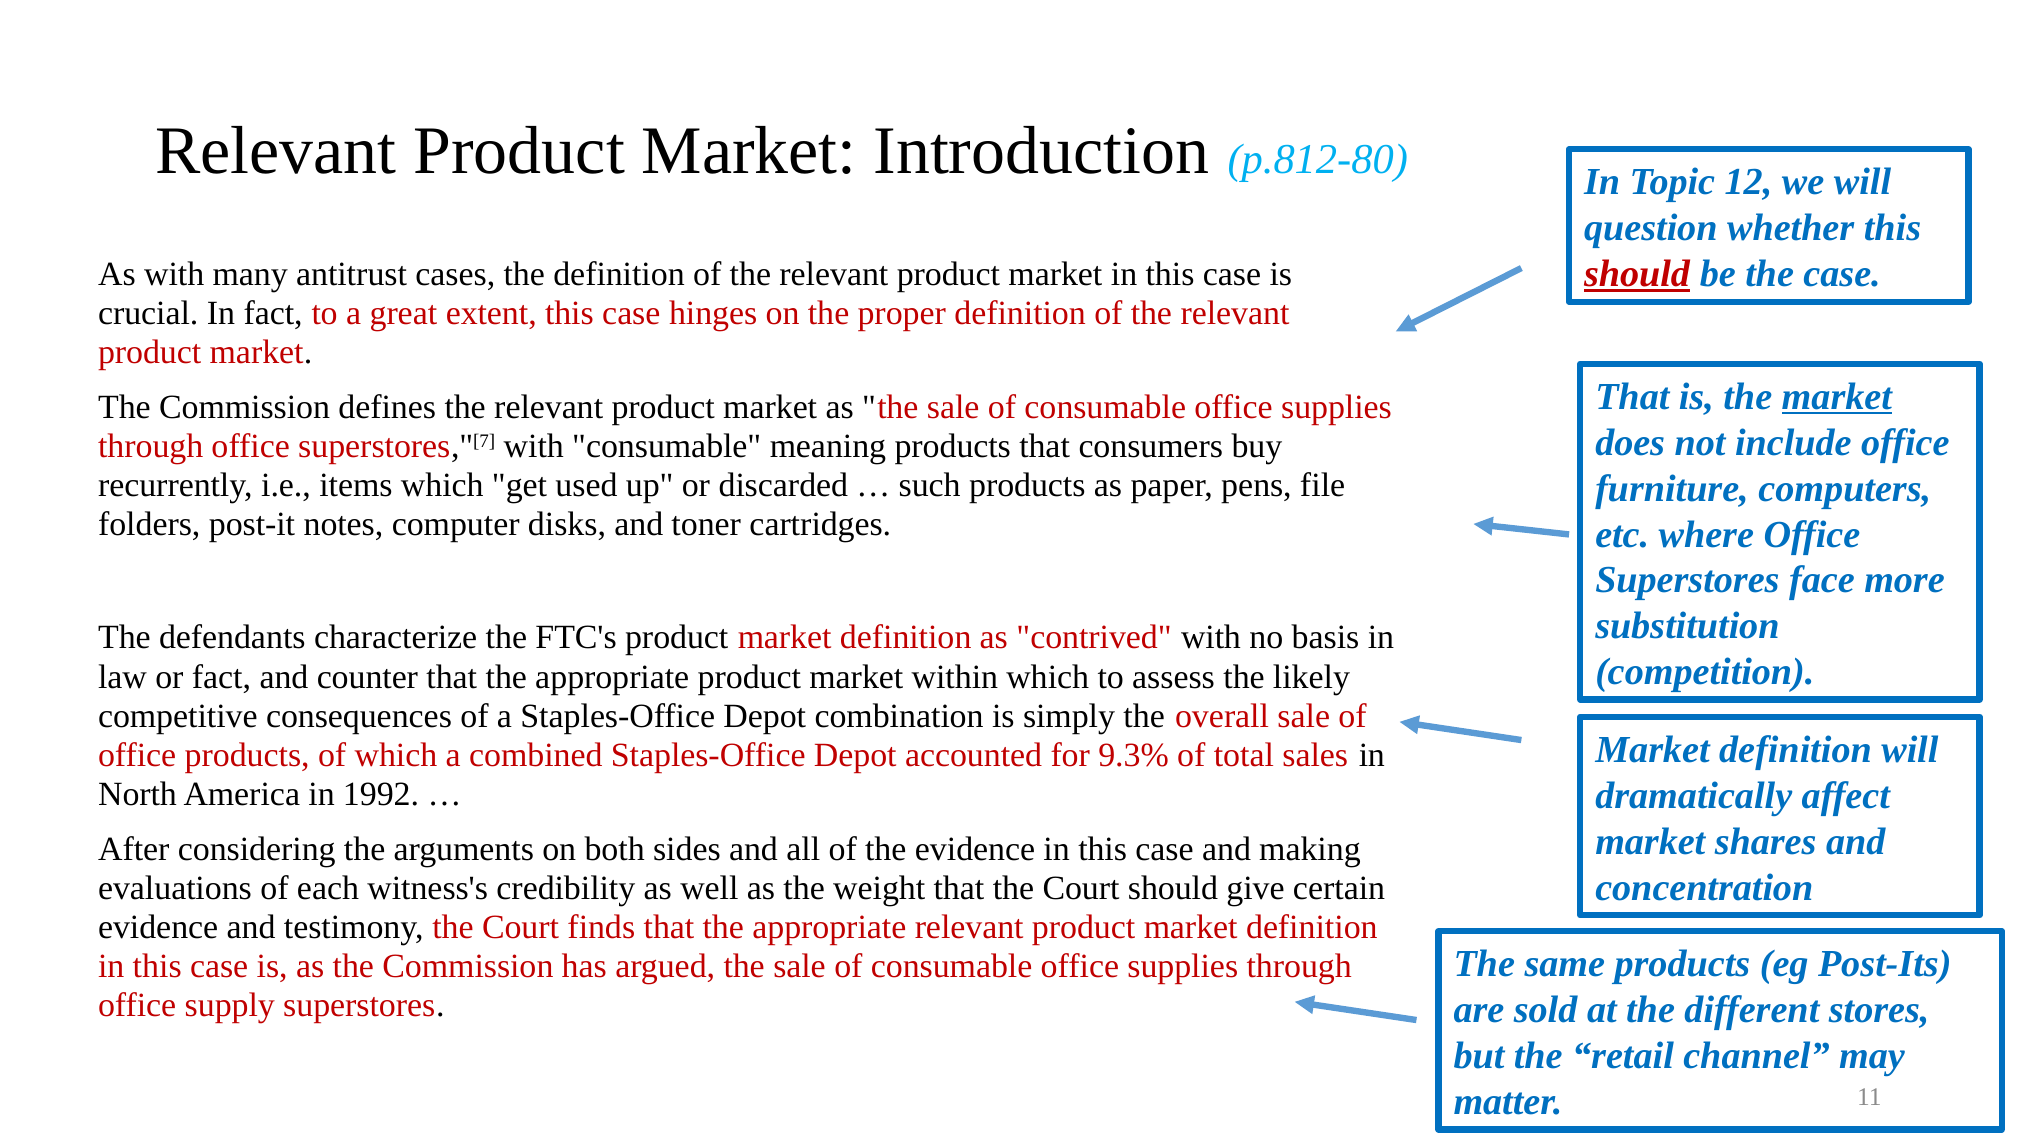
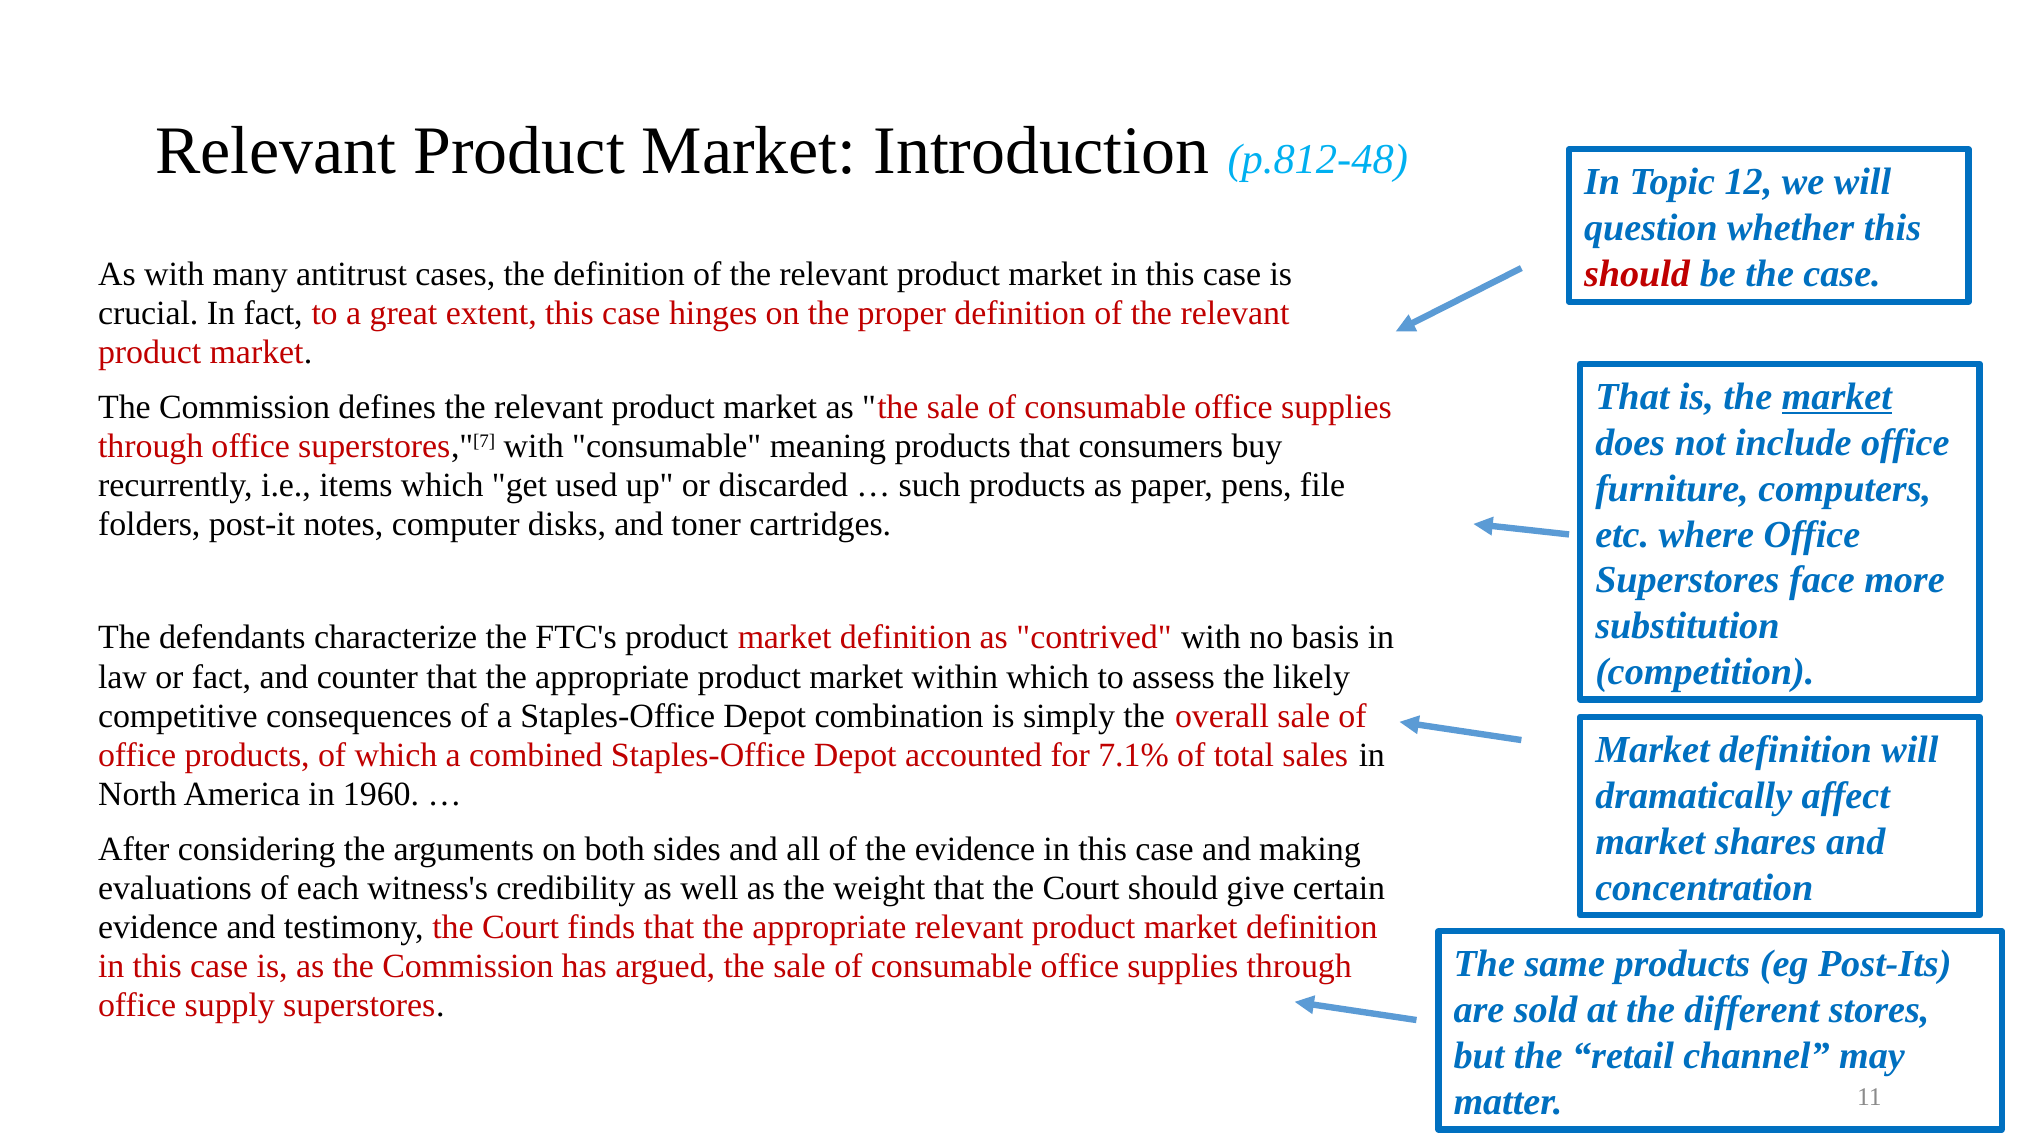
p.812-80: p.812-80 -> p.812-48 (1318, 159)
should underline: present -> none (1637, 274)
9.3%: 9.3% -> 7.1% (1134, 755)
1992: 1992 -> 1960 (381, 794)
